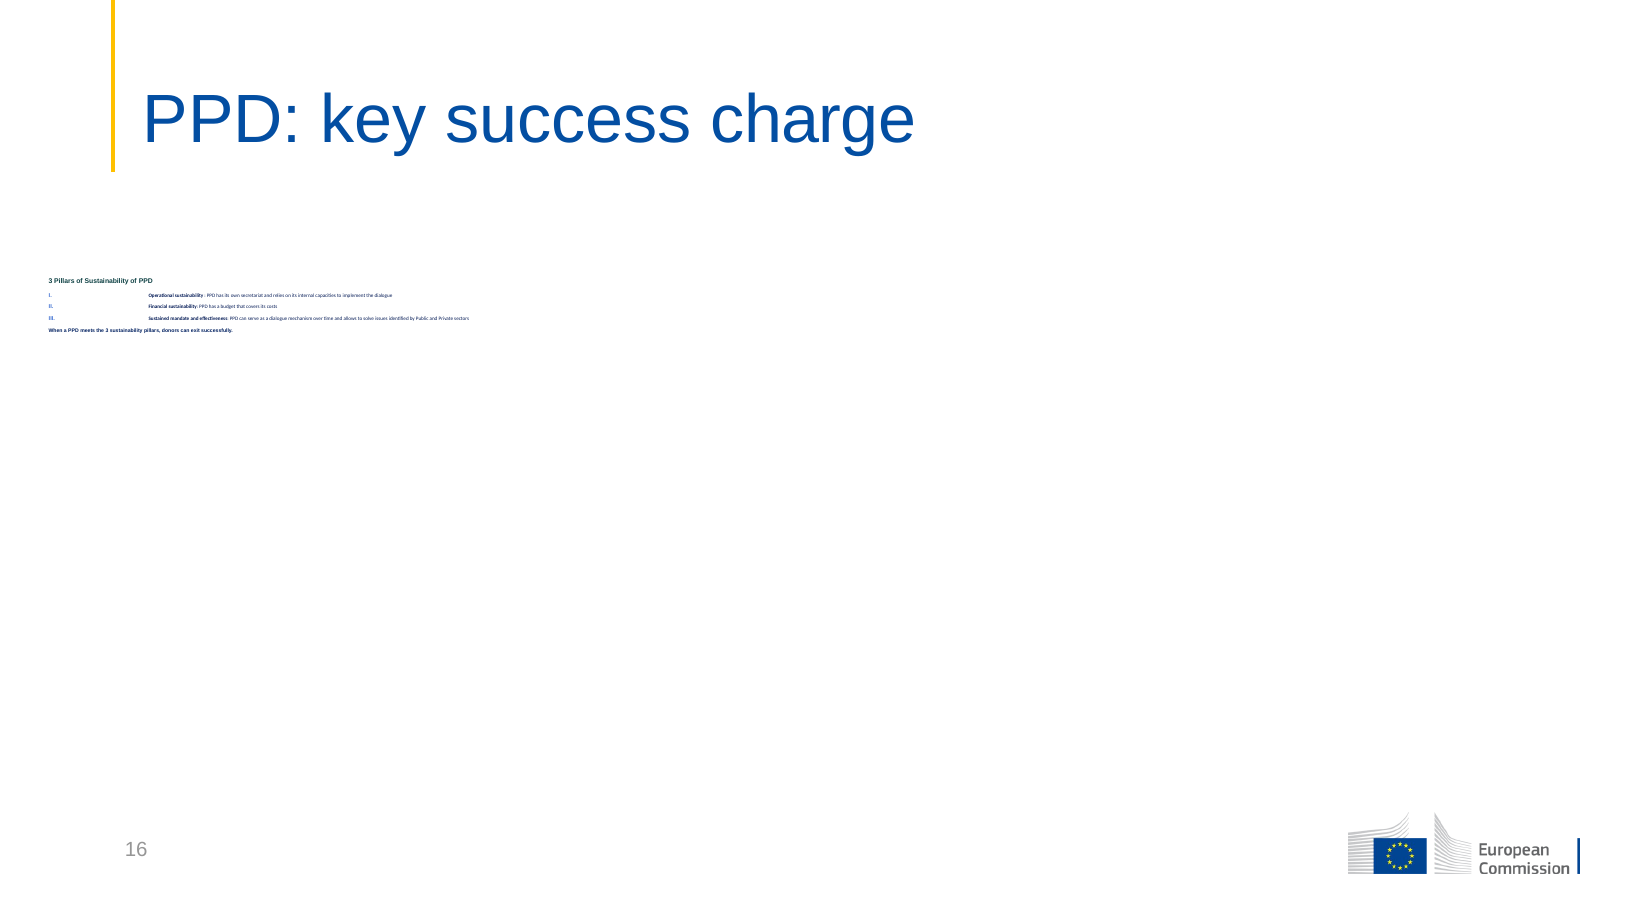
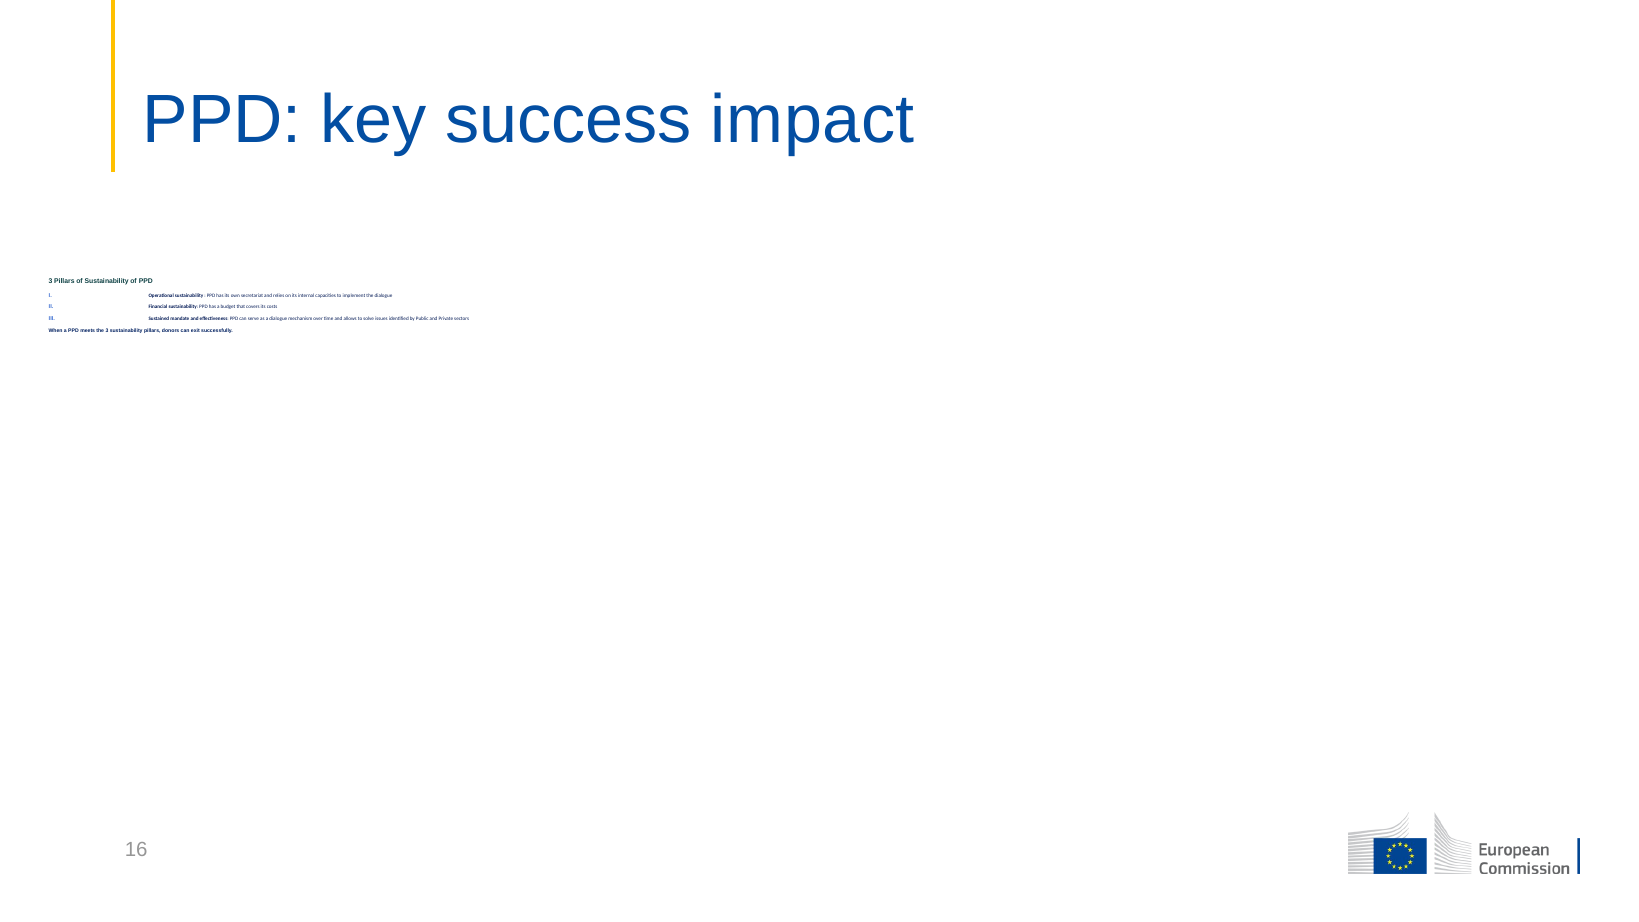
charge: charge -> impact (813, 120)
